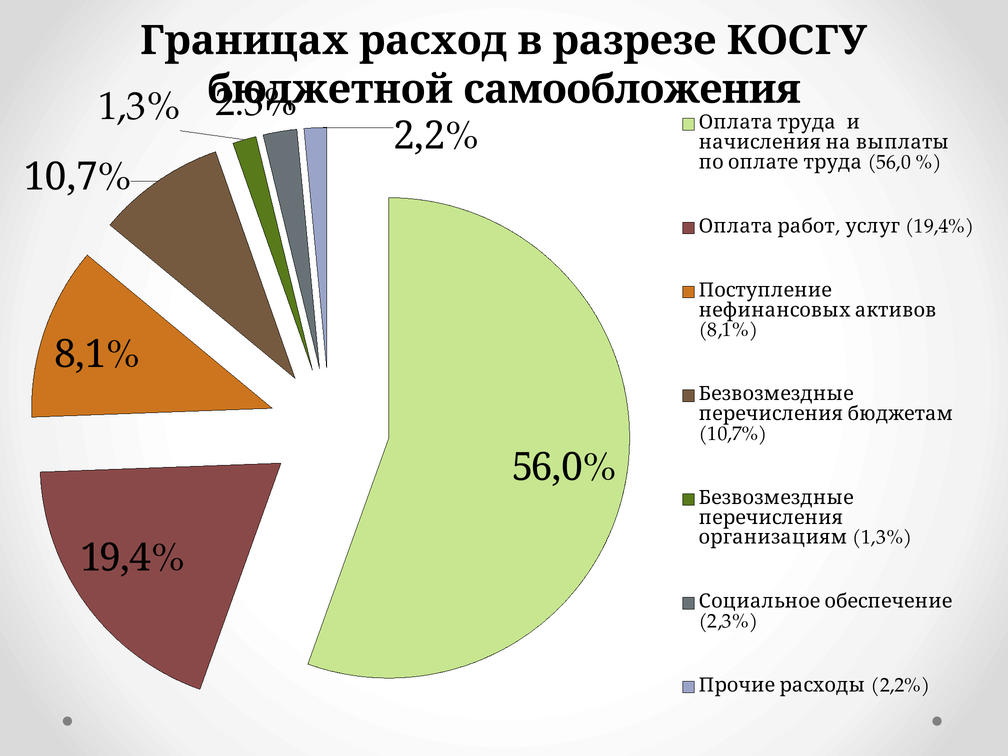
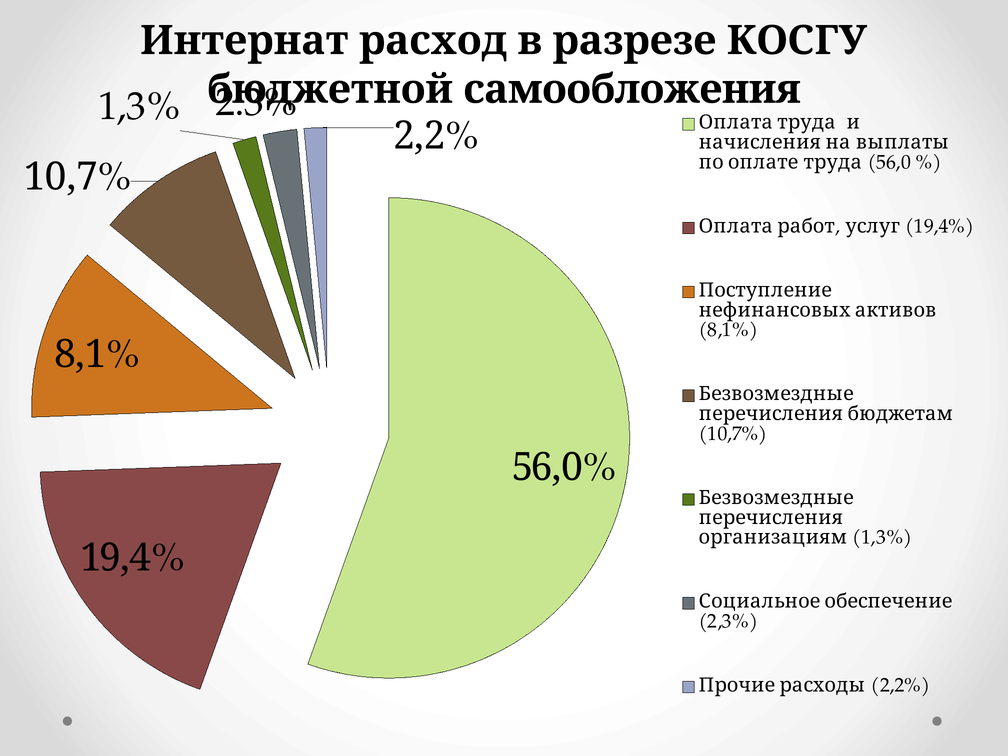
Границах: Границах -> Интернат (244, 41)
